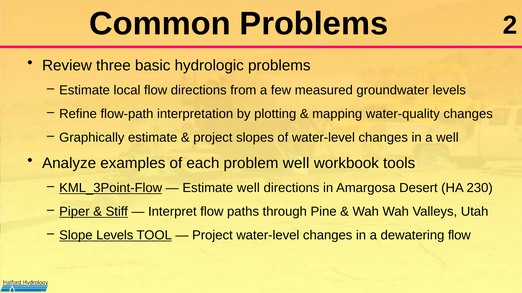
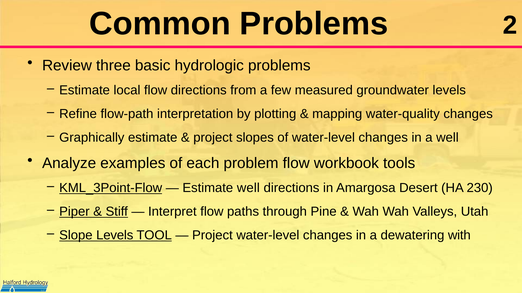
problem well: well -> flow (296, 163)
dewatering flow: flow -> with (459, 236)
